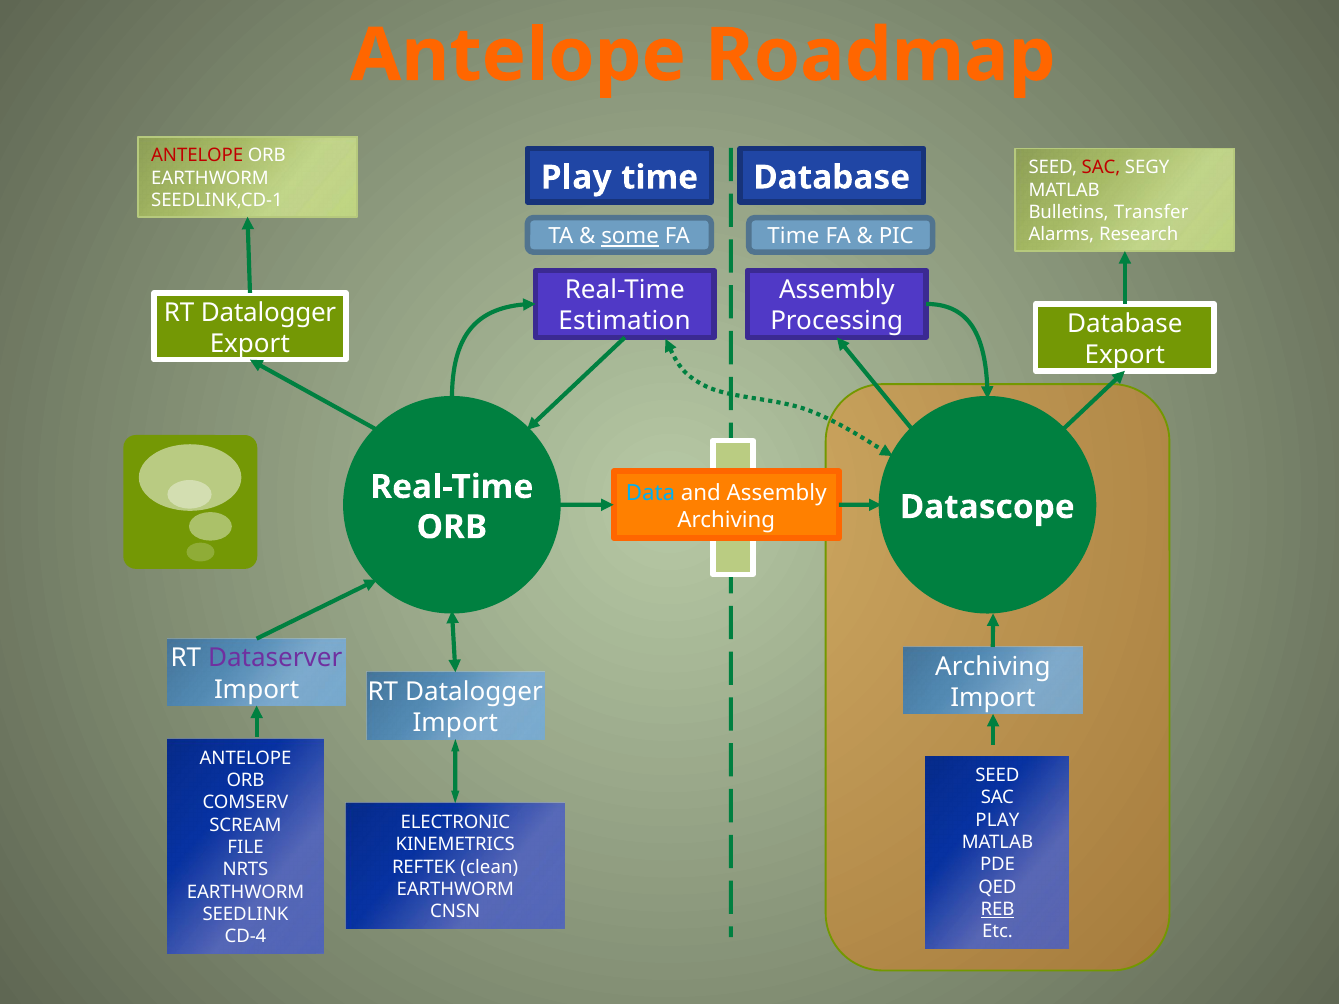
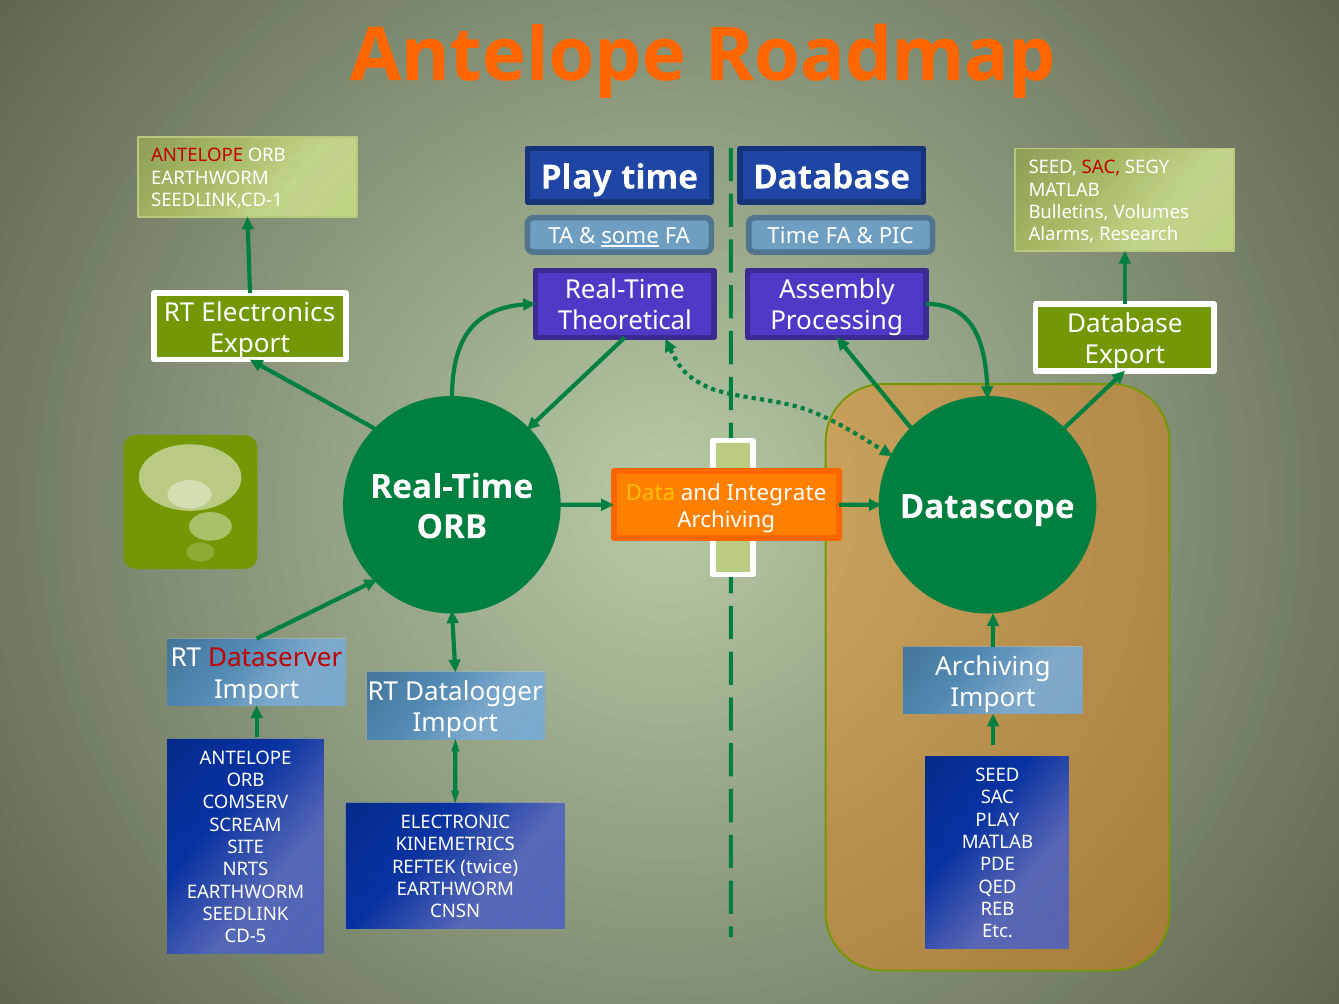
Transfer: Transfer -> Volumes (1151, 212)
Datalogger: Datalogger -> Electronics (268, 313)
Estimation: Estimation -> Theoretical (625, 321)
Data colour: light blue -> yellow (650, 493)
and Assembly: Assembly -> Integrate (777, 493)
Dataserver colour: purple -> red (275, 658)
FILE: FILE -> SITE (246, 848)
clean: clean -> twice (489, 867)
REB underline: present -> none (998, 910)
CD-4: CD-4 -> CD-5 (245, 937)
